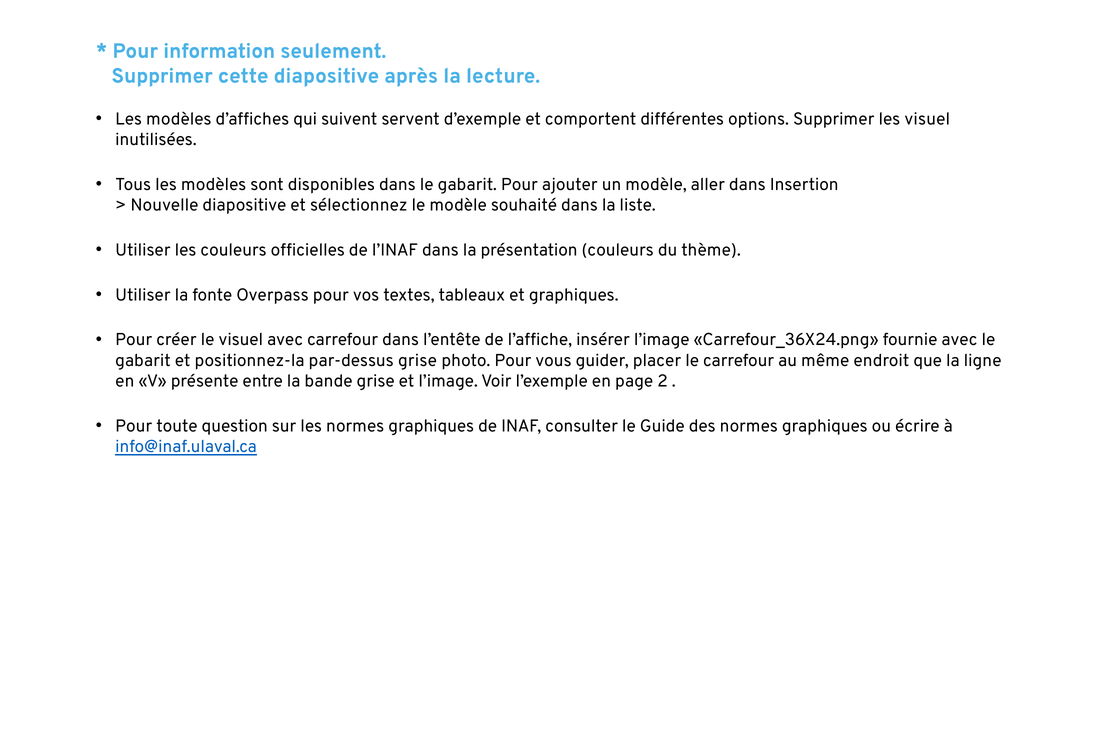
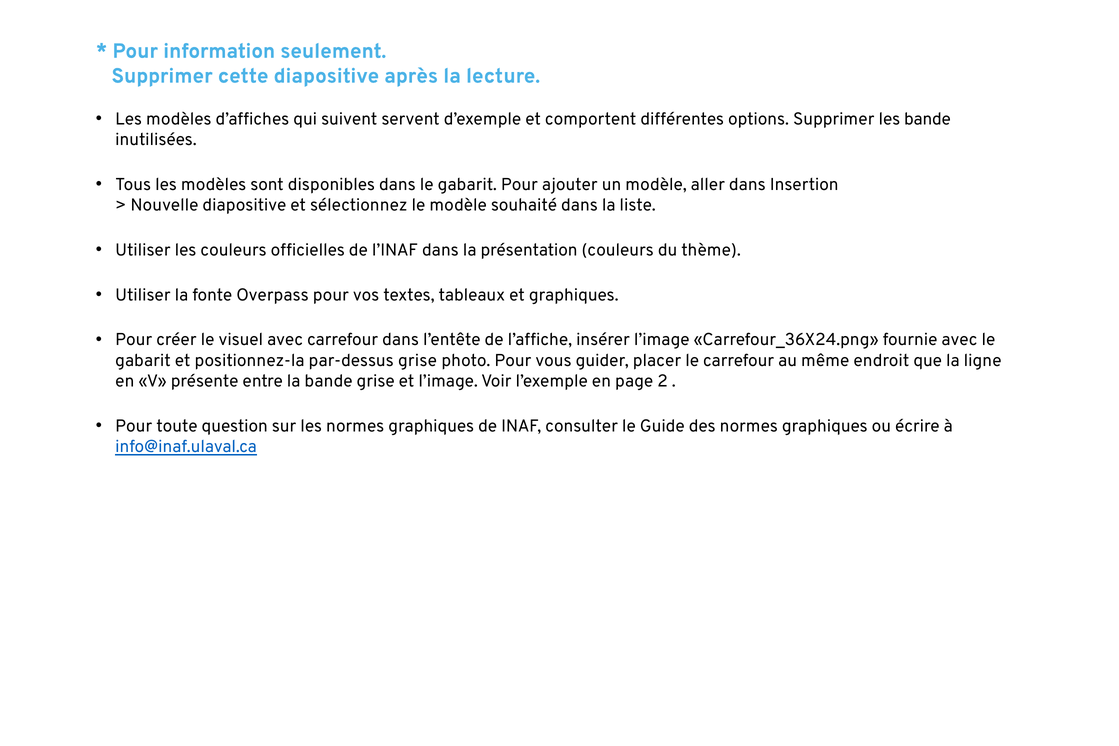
les visuel: visuel -> bande (927, 119)
